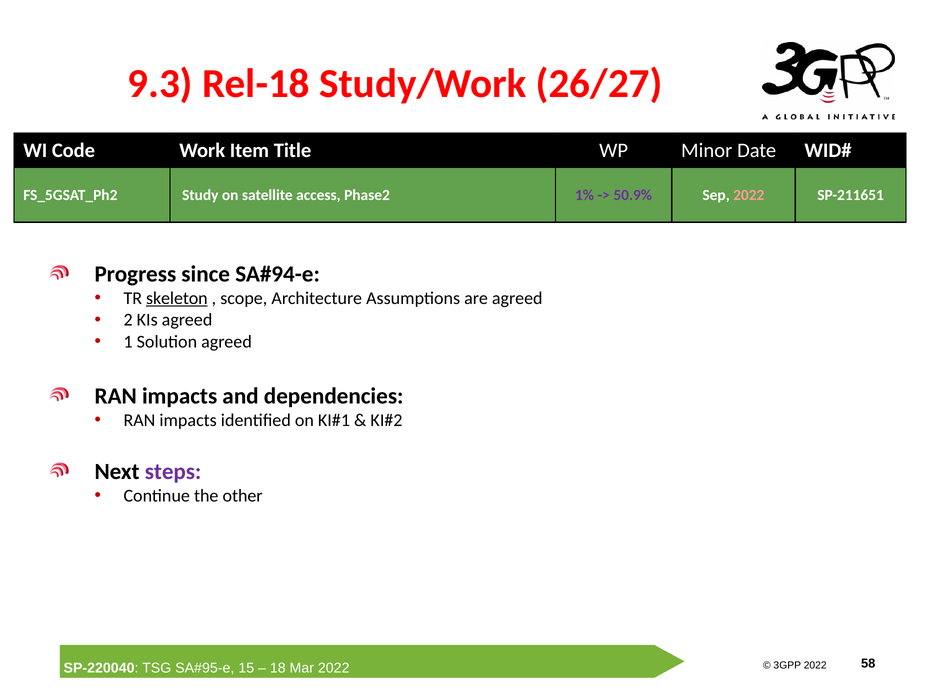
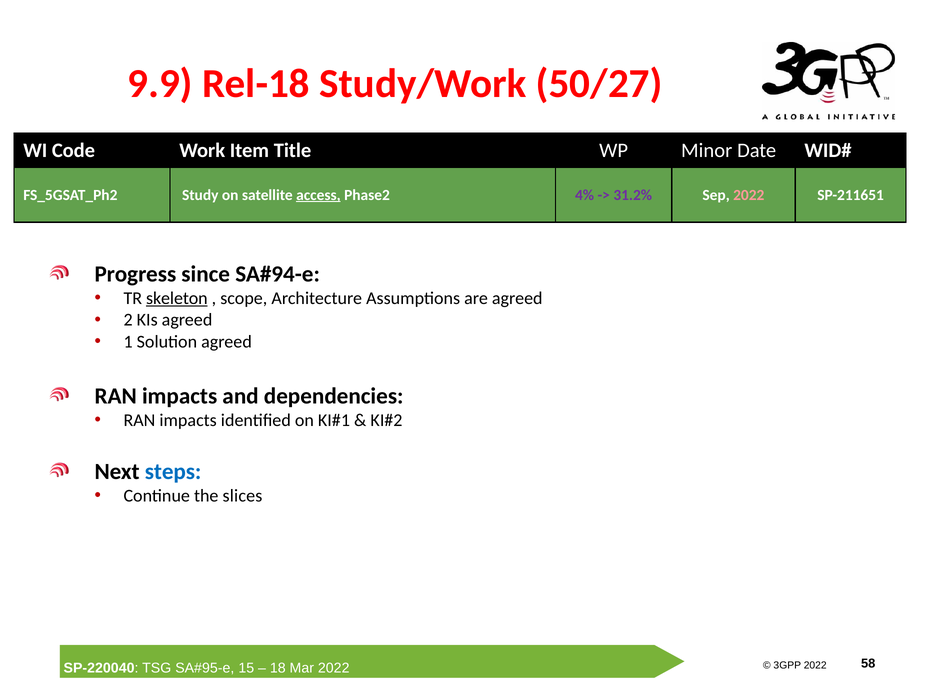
9.3: 9.3 -> 9.9 (160, 84)
26/27: 26/27 -> 50/27 (599, 84)
access underline: none -> present (318, 195)
1%: 1% -> 4% (585, 195)
50.9%: 50.9% -> 31.2% (633, 195)
steps colour: purple -> blue (173, 472)
other: other -> slices (242, 496)
